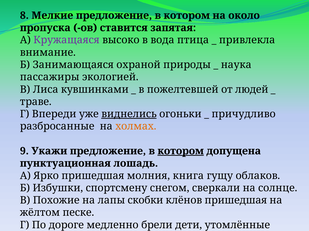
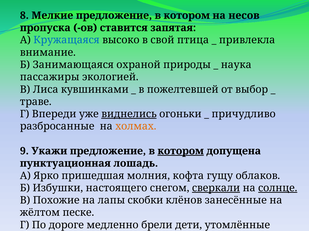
около: около -> несов (244, 16)
Кружащаяся colour: purple -> blue (67, 40)
вода: вода -> свой (162, 40)
людей: людей -> выбор (252, 90)
книга: книга -> кофта (188, 176)
спортсмену: спортсмену -> настоящего (116, 189)
сверкали underline: none -> present (216, 189)
солнце underline: none -> present (278, 189)
клёнов пришедшая: пришедшая -> занесённые (236, 201)
